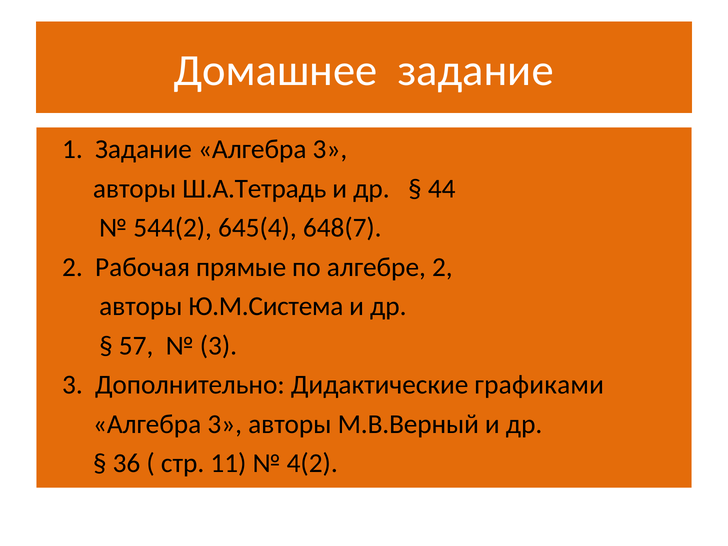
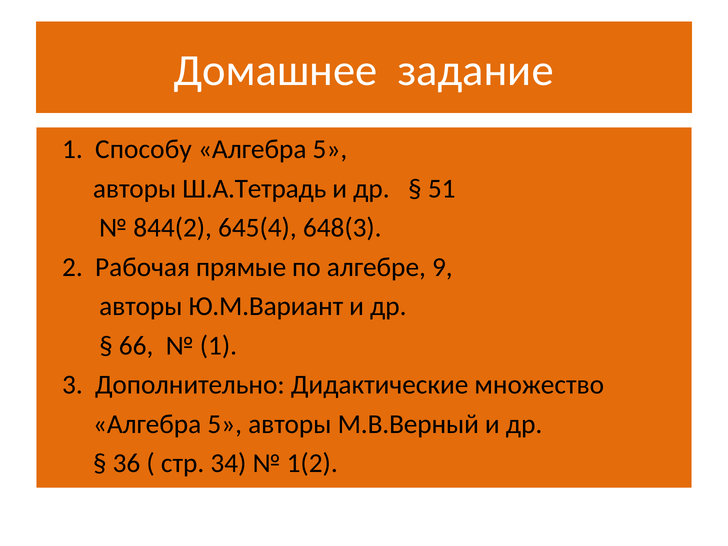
1 Задание: Задание -> Способу (143, 149)
3: 3 -> 5 (330, 149)
44: 44 -> 51 (442, 189)
544(2: 544(2 -> 844(2 (173, 228)
648(7: 648(7 -> 648(3 (342, 228)
алгебре 2: 2 -> 9 (442, 267)
Ю.М.Система: Ю.М.Система -> Ю.М.Вариант (266, 306)
57: 57 -> 66 (136, 346)
3: 3 -> 1 (218, 346)
графиками: графиками -> множество (539, 385)
3: 3 -> 5 (225, 424)
11: 11 -> 34 (228, 463)
4(2: 4(2 -> 1(2 (312, 463)
